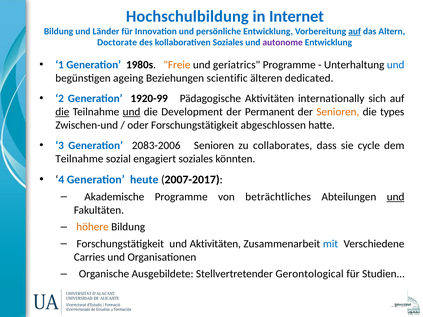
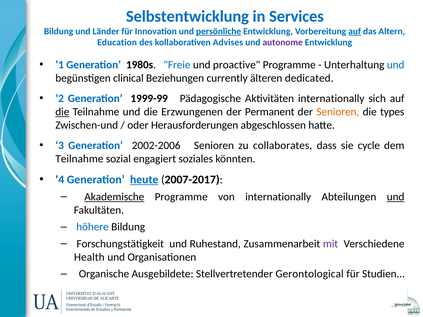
Hochschulbildung: Hochschulbildung -> Selbstentwicklung (187, 16)
Internet: Internet -> Services (296, 16)
persönliche underline: none -> present (219, 31)
Doctorate: Doctorate -> Education (117, 43)
kollaborativen Soziales: Soziales -> Advises (228, 43)
Freie colour: orange -> blue (177, 65)
geriatrics: geriatrics -> proactive (237, 65)
ageing: ageing -> clinical (128, 78)
scientific: scientific -> currently (227, 78)
1920-99: 1920-99 -> 1999-99 (149, 99)
und underline: present -> none (132, 112)
Development: Development -> Erzwungenen (192, 112)
oder Forschungstätigkeit: Forschungstätigkeit -> Herausforderungen (195, 125)
2083-2006: 2083-2006 -> 2002-2006 (156, 146)
heute underline: none -> present (144, 180)
Akademische underline: none -> present (114, 197)
von beträchtliches: beträchtliches -> internationally (278, 197)
höhere colour: orange -> blue (93, 227)
und Aktivitäten: Aktivitäten -> Ruhestand (215, 244)
mit colour: blue -> purple (331, 244)
Carries: Carries -> Health (89, 257)
